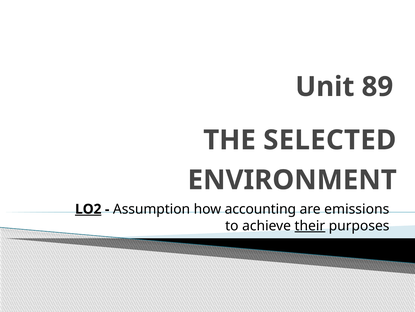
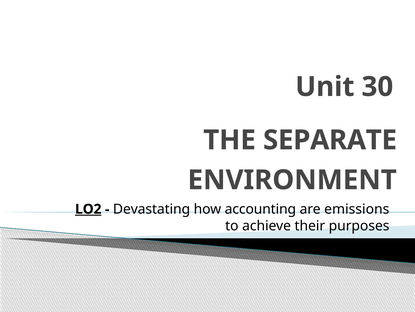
89: 89 -> 30 (377, 87)
SELECTED: SELECTED -> SEPARATE (330, 140)
Assumption: Assumption -> Devastating (152, 209)
their underline: present -> none (310, 225)
